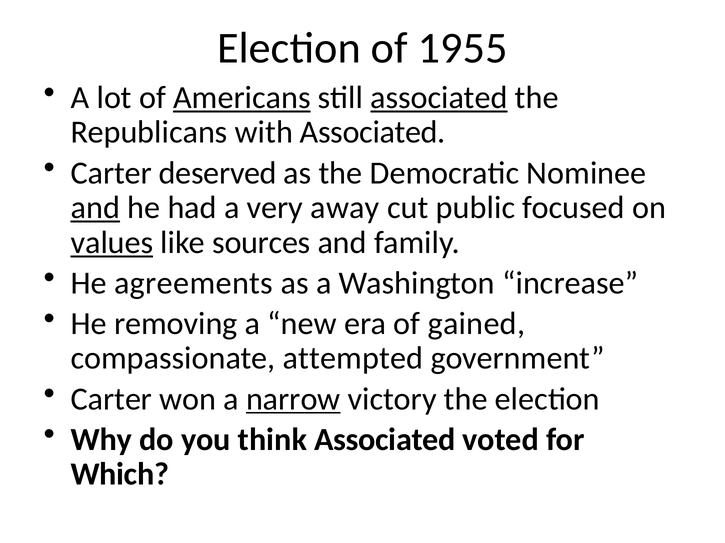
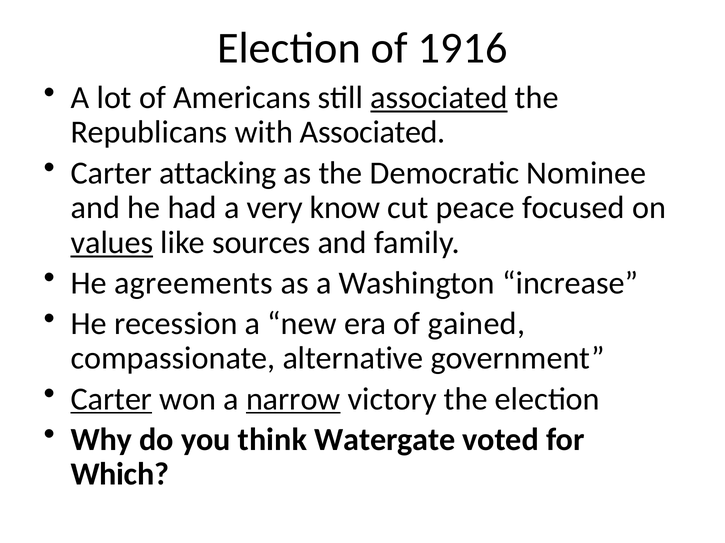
1955: 1955 -> 1916 (463, 48)
Americans underline: present -> none (242, 98)
deserved: deserved -> attacking (218, 173)
and underline: present -> none (95, 208)
away: away -> know (345, 208)
public: public -> peace (475, 208)
removing: removing -> recession (176, 324)
attempted: attempted -> alternative (353, 359)
Carter underline: none -> present (111, 399)
think Associated: Associated -> Watergate (385, 440)
